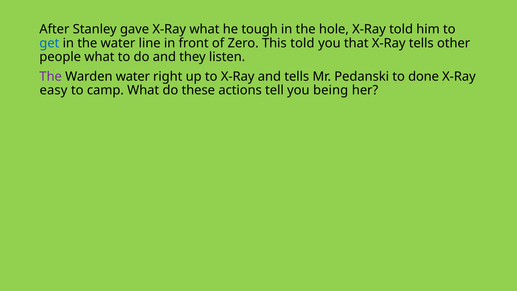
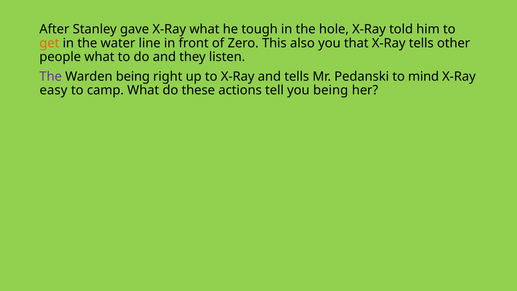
get colour: blue -> orange (49, 43)
This told: told -> also (302, 43)
Warden water: water -> being (133, 76)
done: done -> mind (424, 76)
